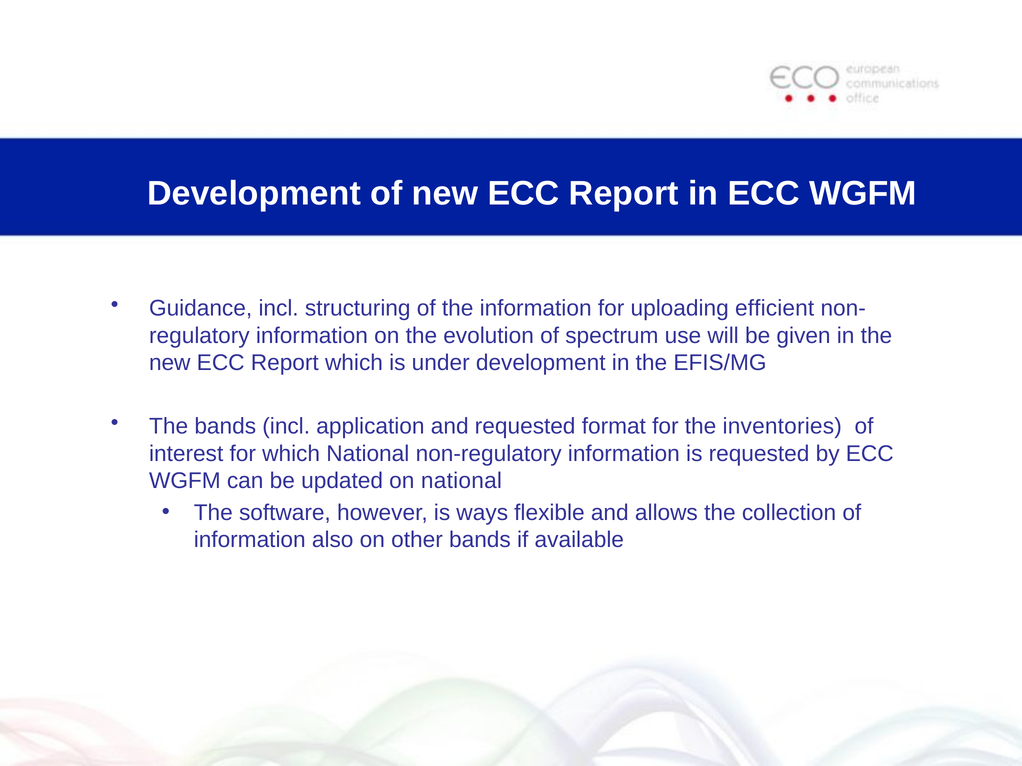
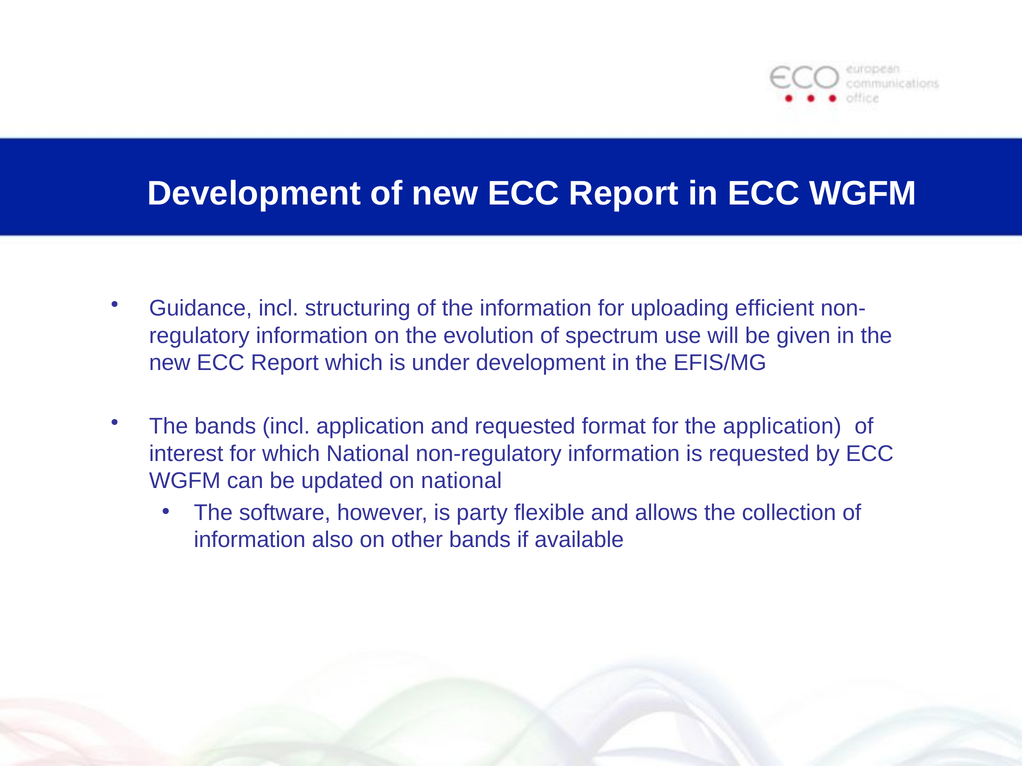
the inventories: inventories -> application (782, 427)
ways: ways -> party (482, 513)
